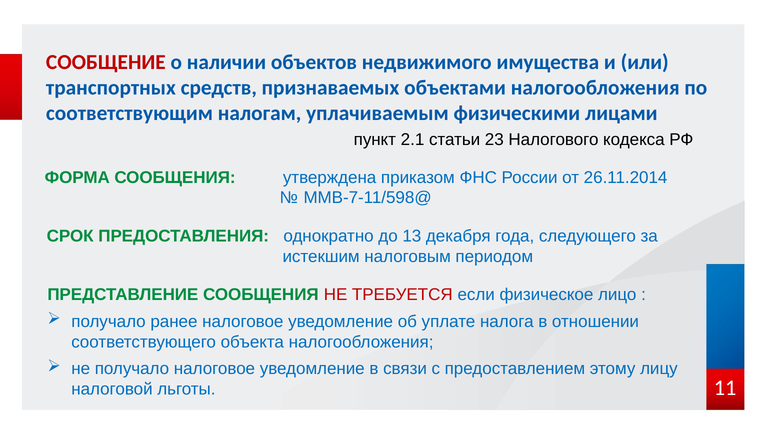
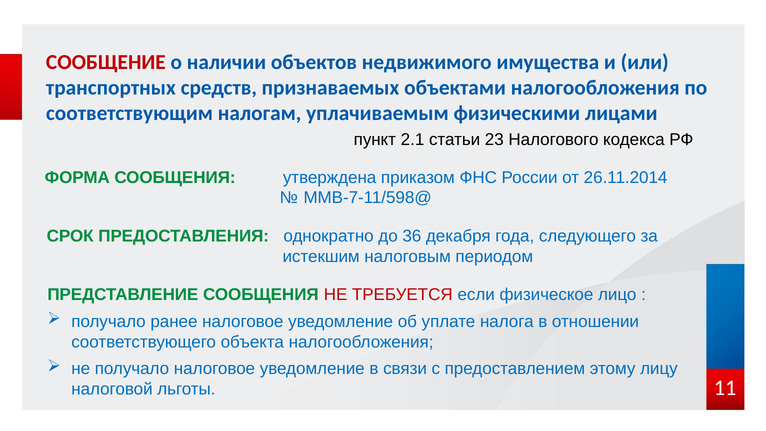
13: 13 -> 36 (412, 236)
